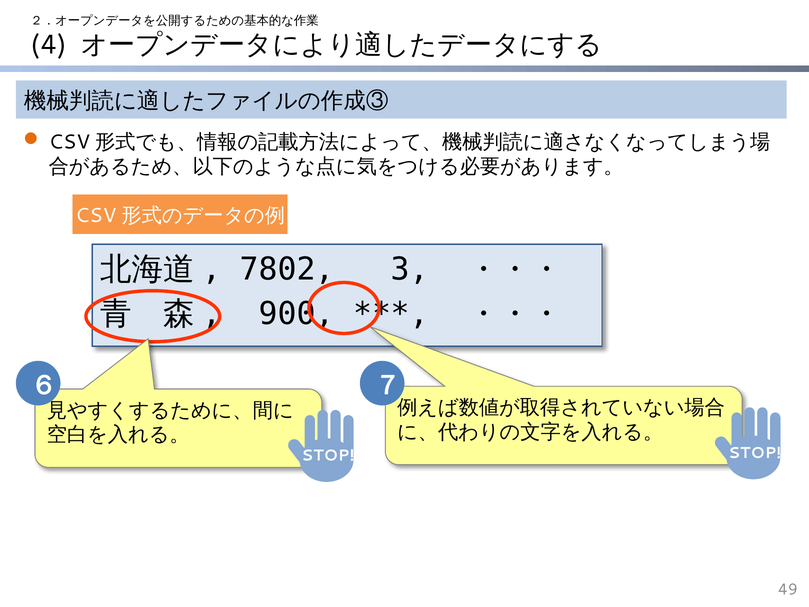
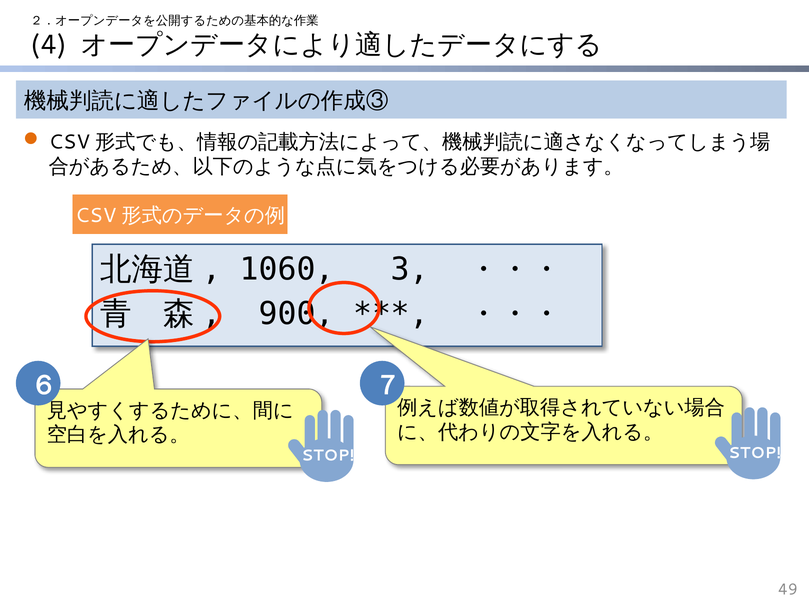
7802: 7802 -> 1060 (287, 269)
